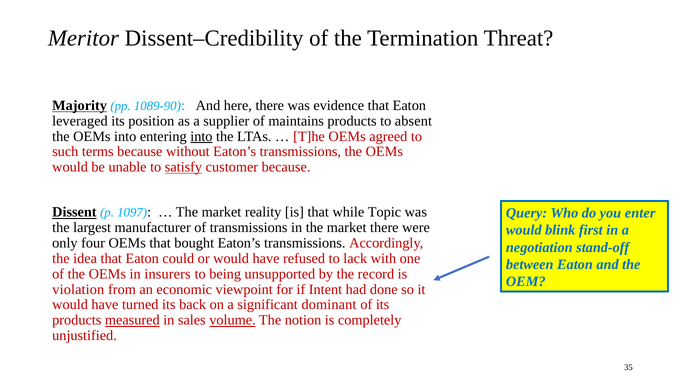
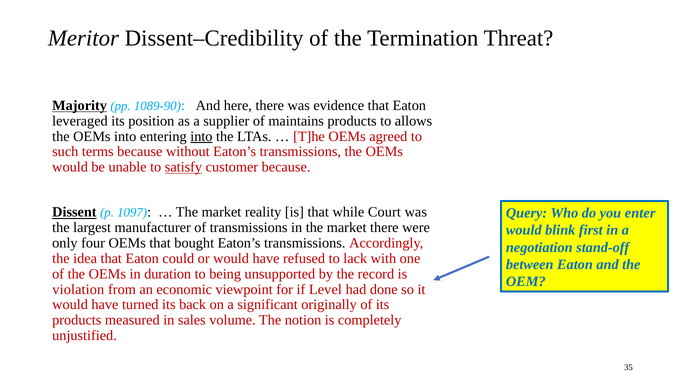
absent: absent -> allows (414, 121)
Topic: Topic -> Court (384, 212)
insurers: insurers -> duration (168, 274)
Intent: Intent -> Level (325, 290)
dominant: dominant -> originally (329, 305)
measured underline: present -> none (132, 320)
volume underline: present -> none (232, 320)
